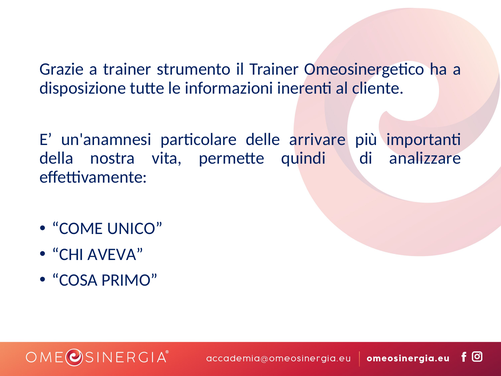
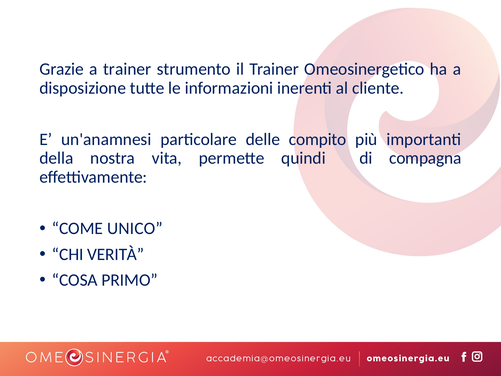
arrivare: arrivare -> compito (318, 139)
analizzare: analizzare -> compagna (425, 158)
AVEVA: AVEVA -> VERITÀ (116, 254)
